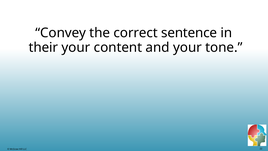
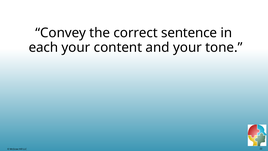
their: their -> each (43, 47)
